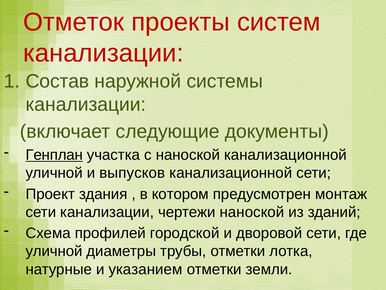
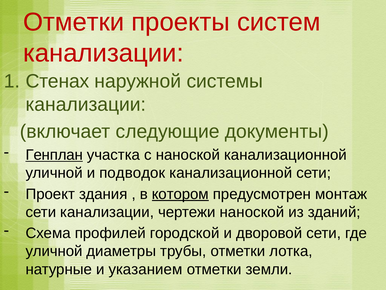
Отметок: Отметок -> Отметки (74, 22)
Состав: Состав -> Стенах (57, 81)
выпусков: выпусков -> подводок (132, 173)
котором underline: none -> present (180, 194)
